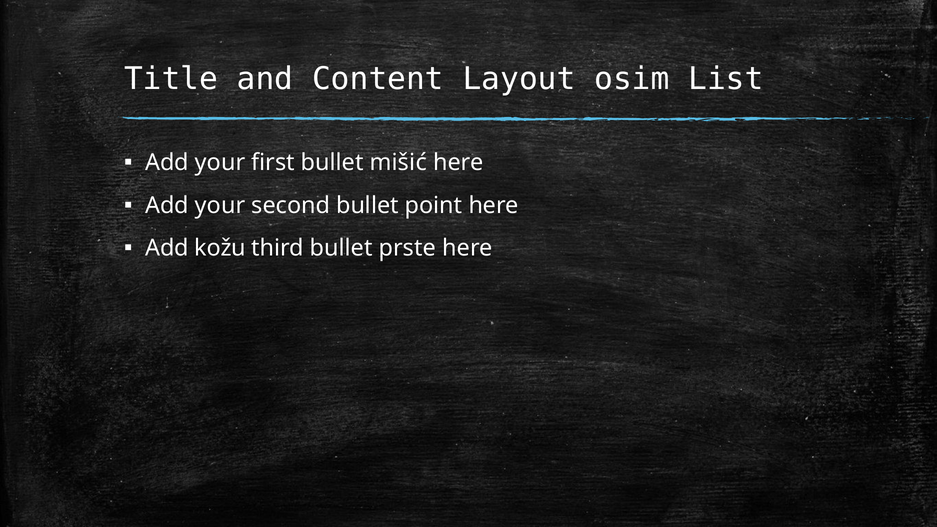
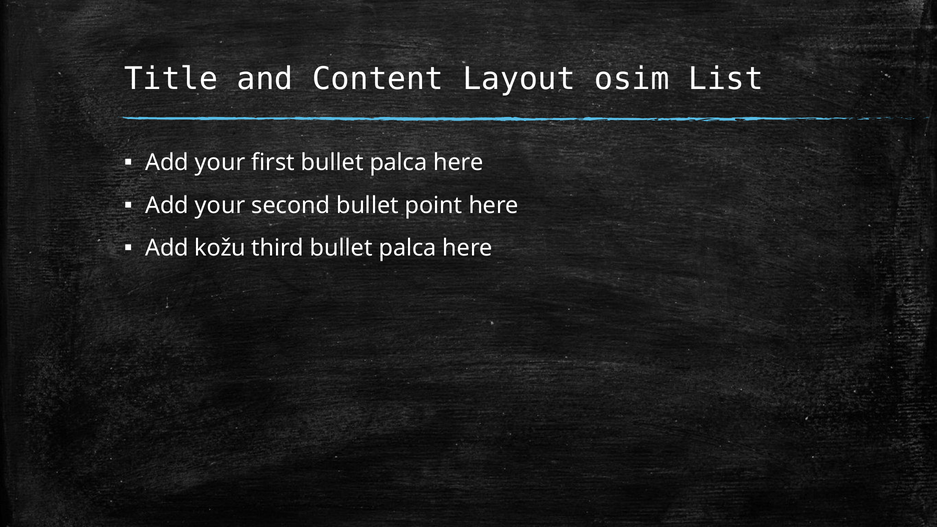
first bullet mišić: mišić -> palca (398, 162)
third bullet prste: prste -> palca (408, 248)
